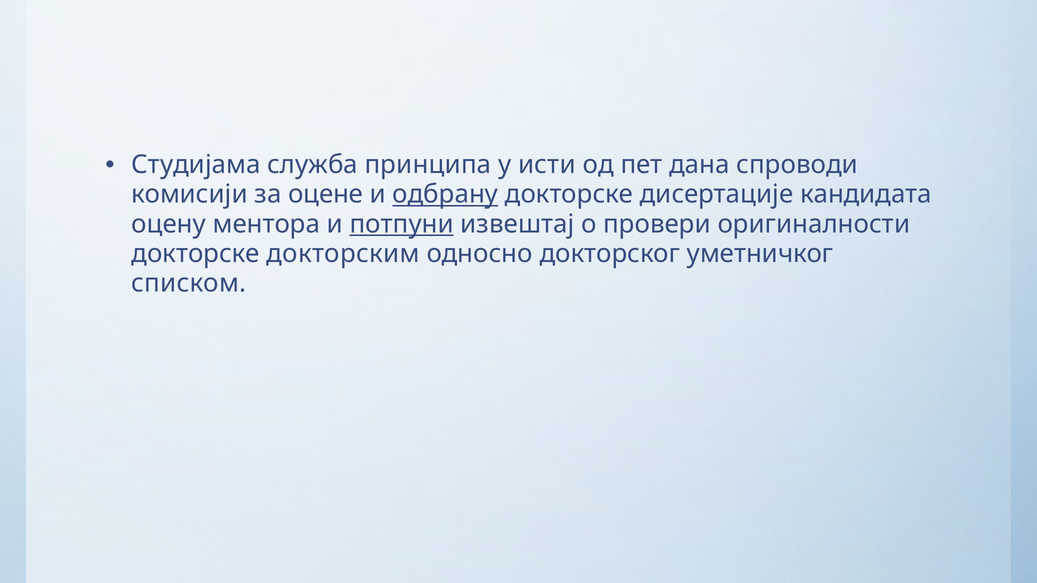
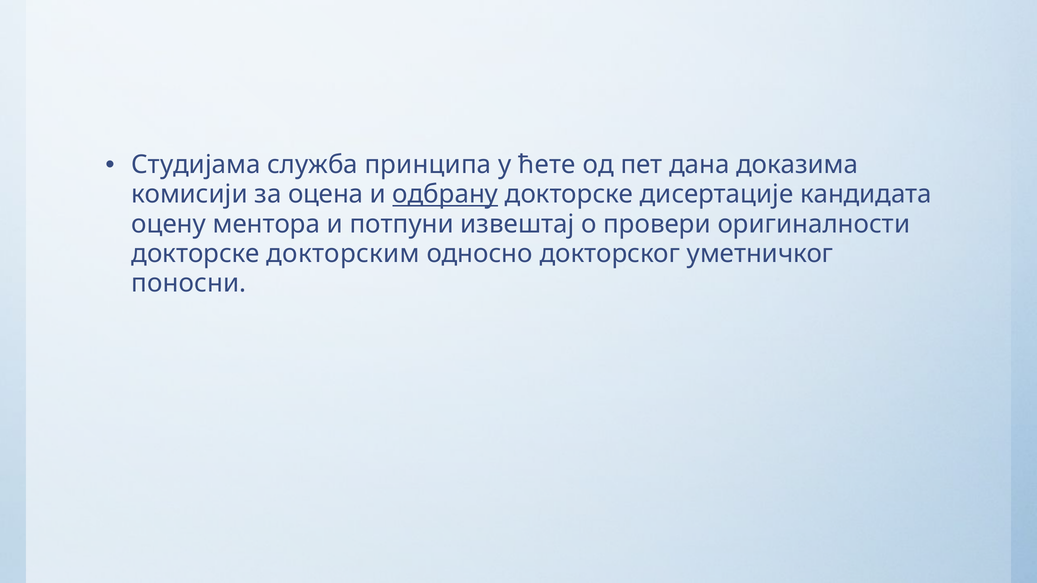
исти: исти -> ћете (547, 165)
спроводи: спроводи -> доказима (797, 165)
оцене: оцене -> оцена (326, 195)
потпуни underline: present -> none (402, 224)
списком: списком -> поносни (189, 283)
